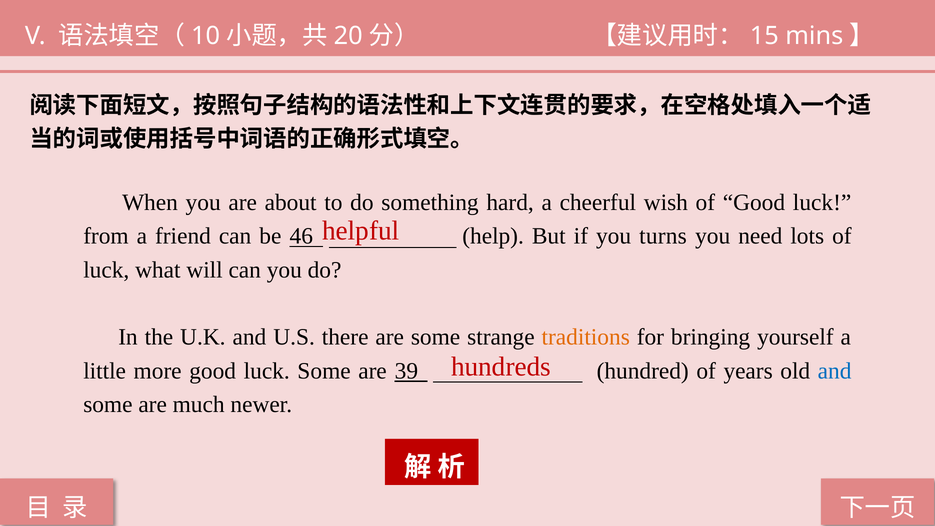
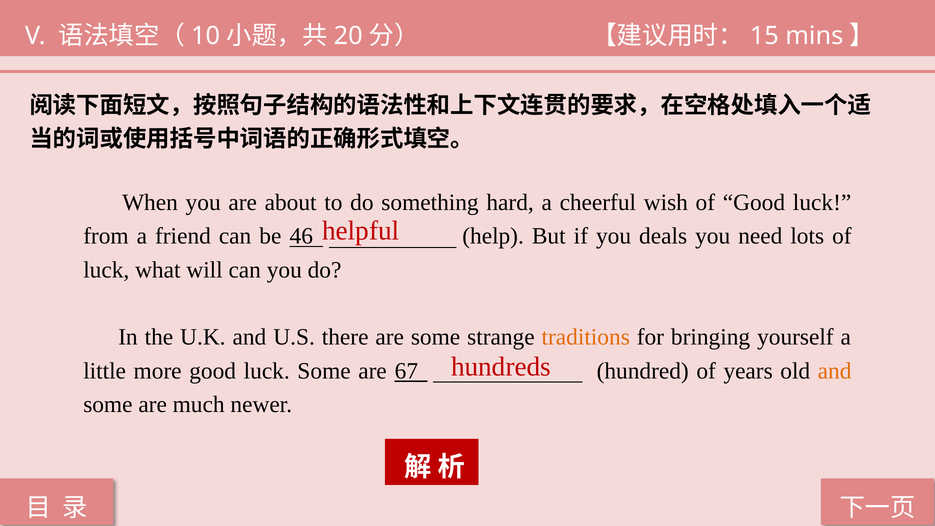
turns: turns -> deals (663, 236)
39: 39 -> 67 (406, 371)
and colour: blue -> orange (835, 371)
